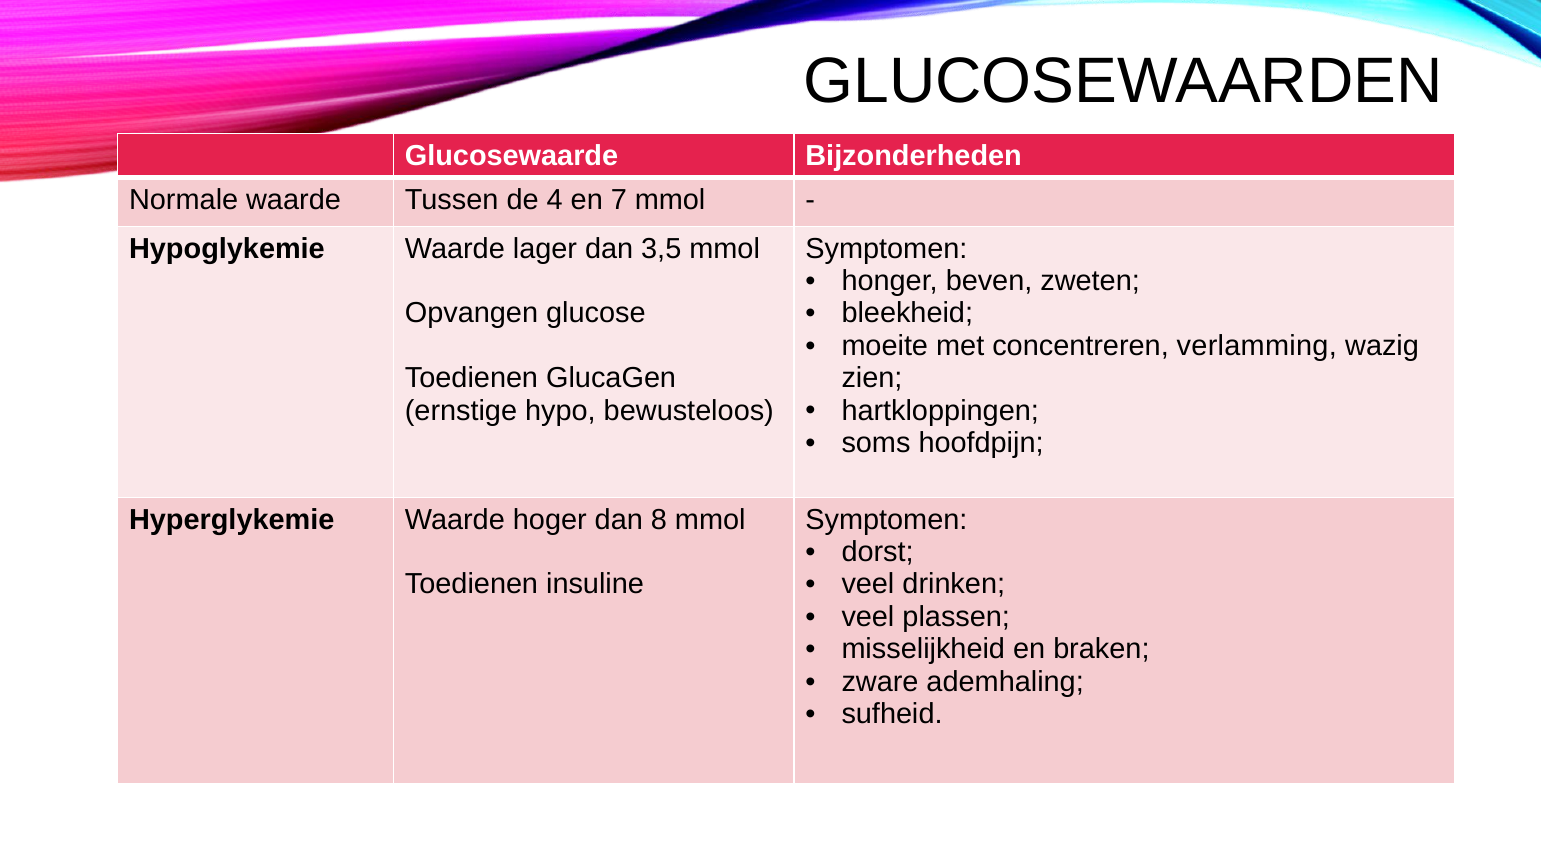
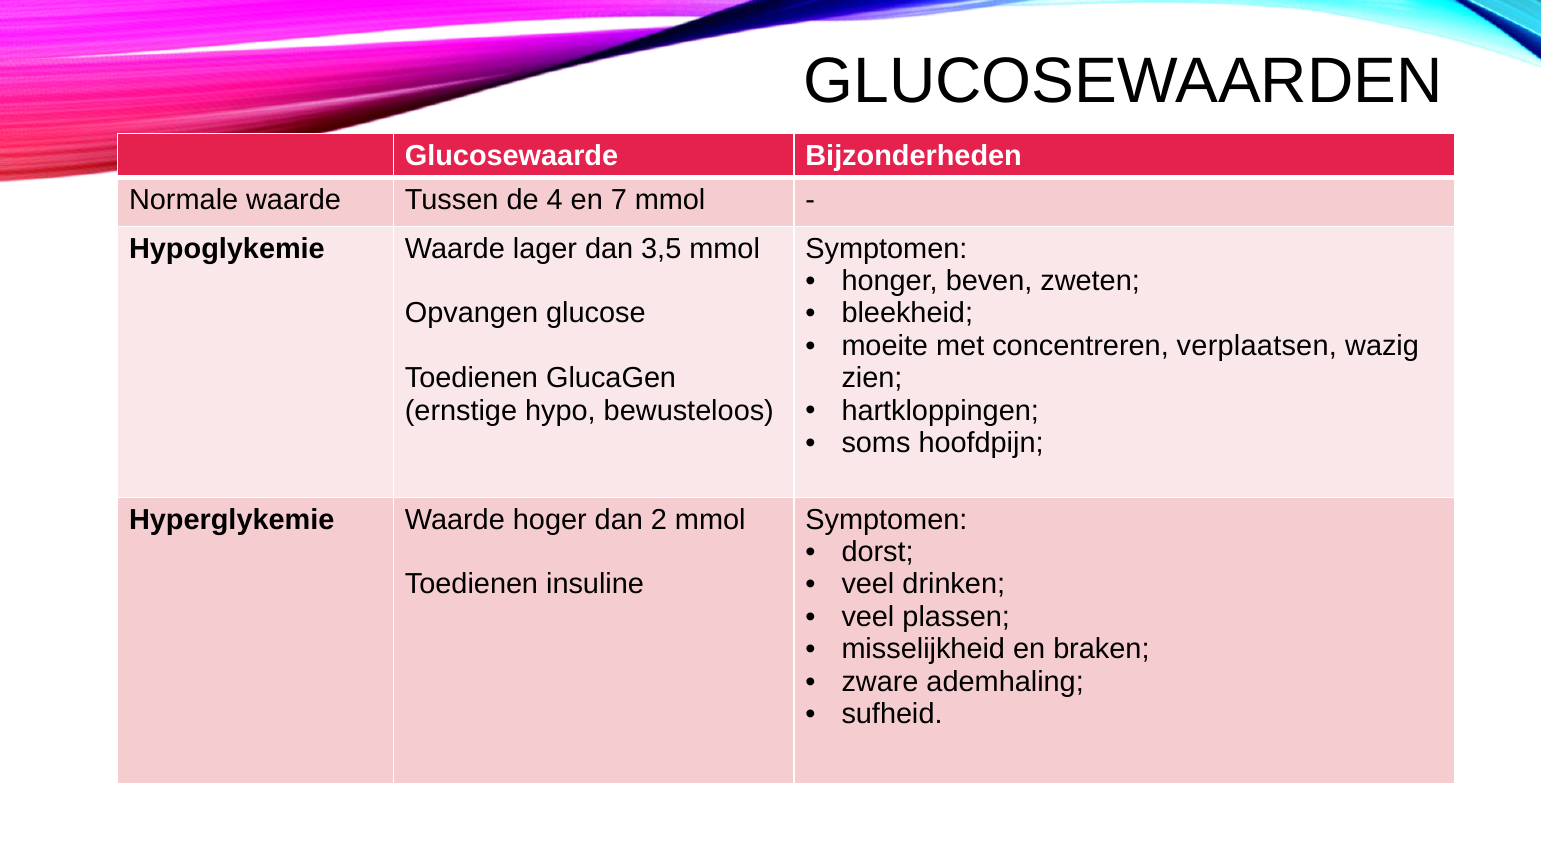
verlamming: verlamming -> verplaatsen (1257, 346)
8: 8 -> 2 (659, 520)
